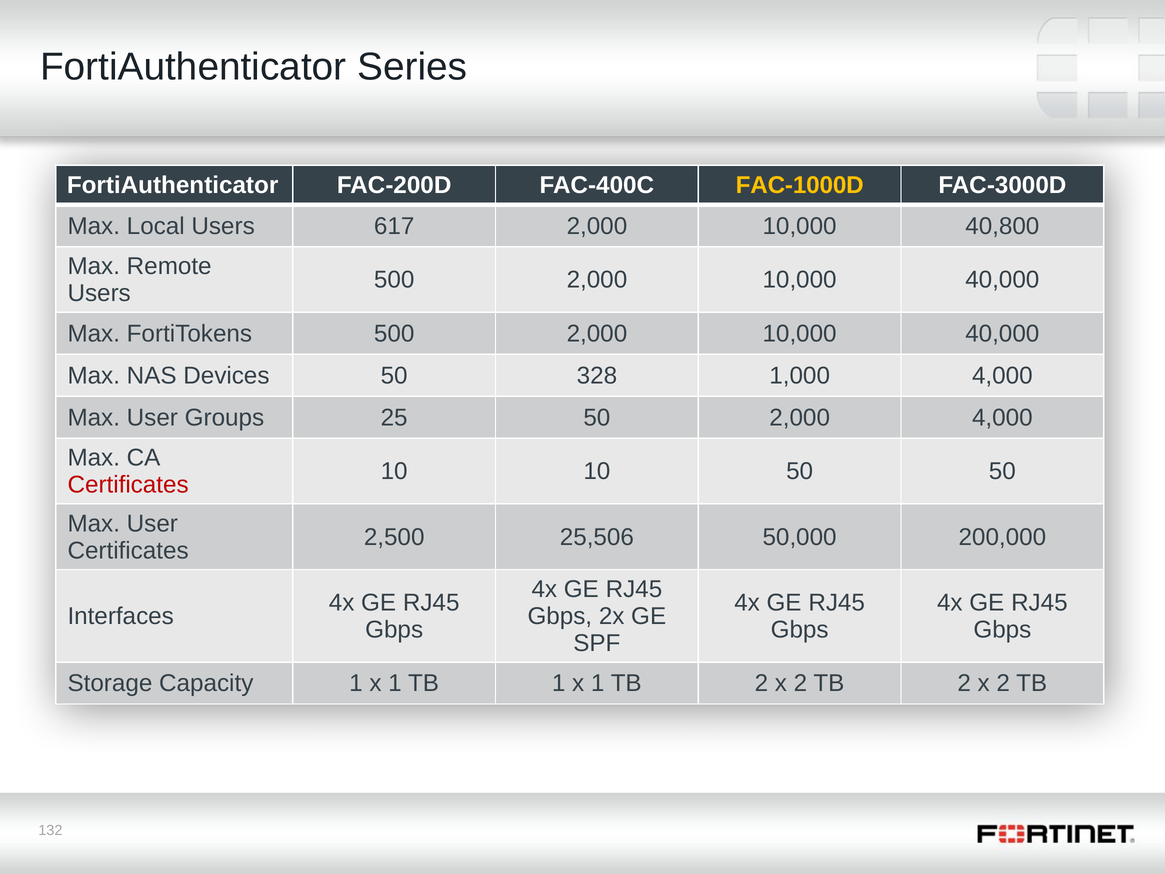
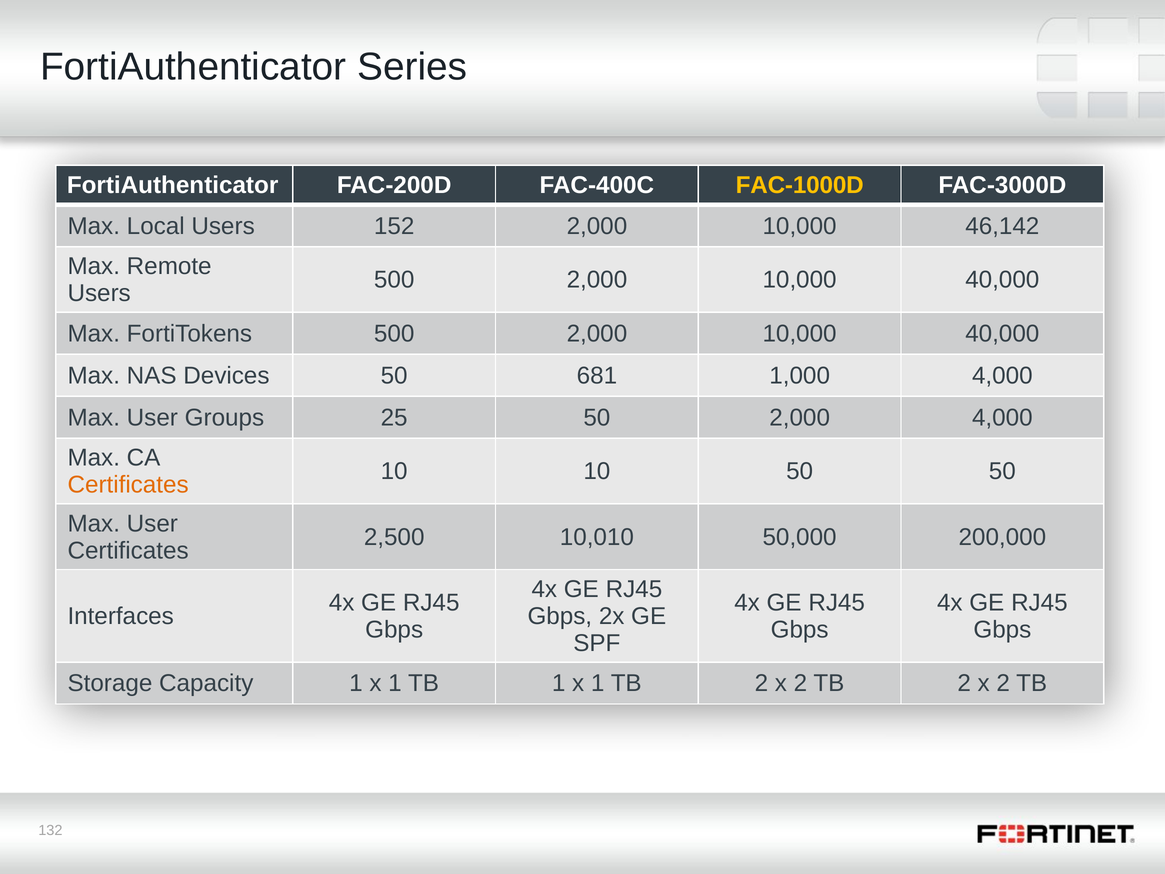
617: 617 -> 152 (394, 226)
40,800: 40,800 -> 46,142 (1002, 226)
328: 328 -> 681 (597, 376)
Certificates colour: red -> orange (128, 485)
25,506: 25,506 -> 10,010 (597, 537)
